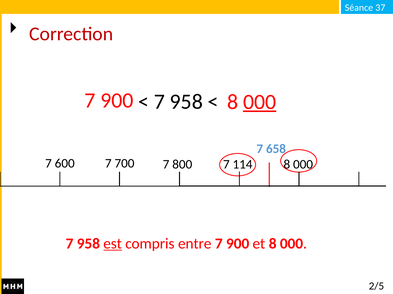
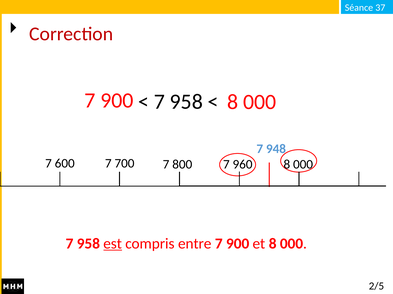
000 underline: present -> none (260, 102)
658: 658 -> 948 (276, 149)
114: 114 -> 960 (243, 165)
